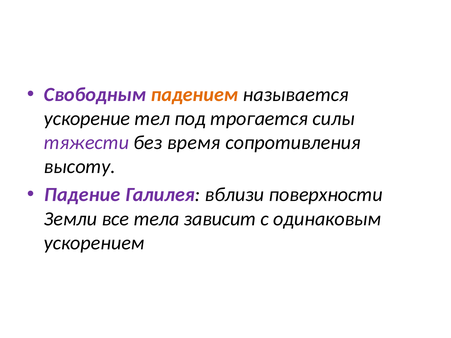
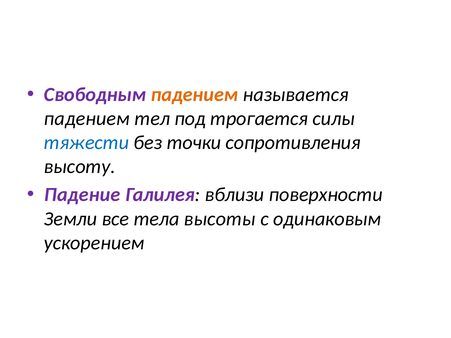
ускорение: ускорение -> падением (87, 119)
тяжести colour: purple -> blue (86, 143)
время: время -> точки (194, 143)
зависит: зависит -> высоты (220, 219)
